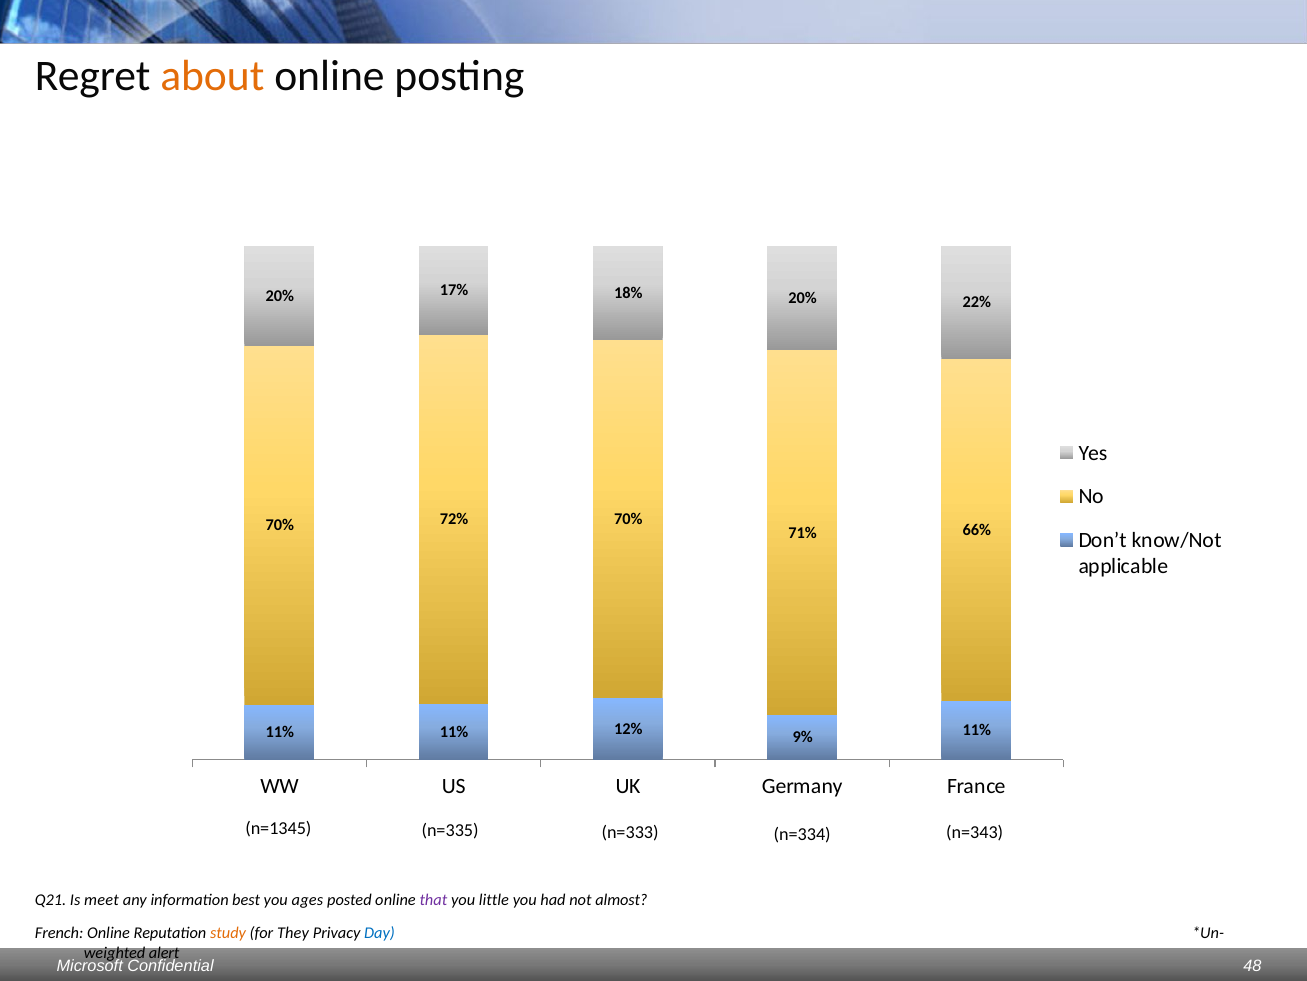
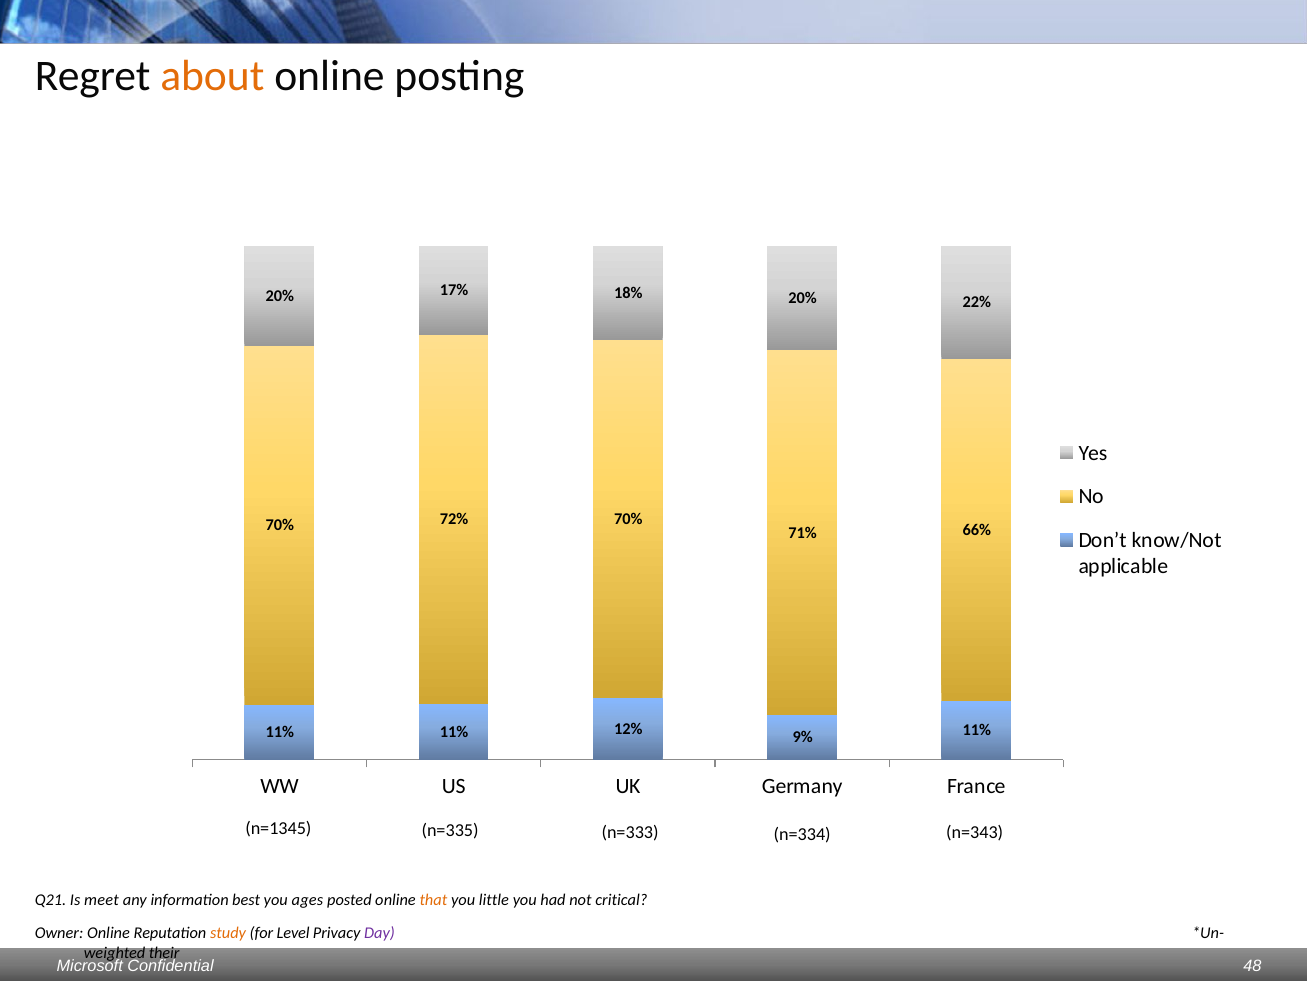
that colour: purple -> orange (433, 900)
almost: almost -> critical (621, 900)
French: French -> Owner (59, 932)
They: They -> Level (293, 932)
Day colour: blue -> purple (380, 932)
alert: alert -> their (164, 952)
